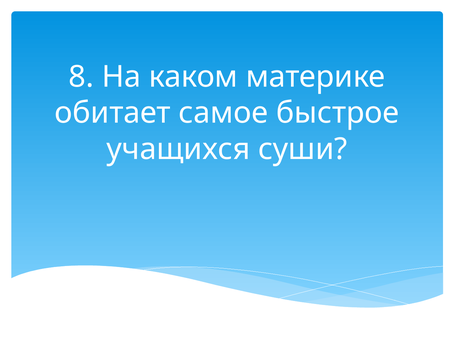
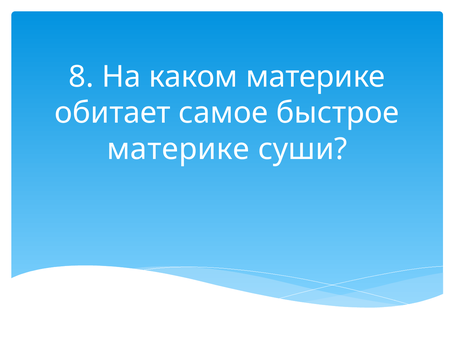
учащихся: учащихся -> материке (178, 150)
